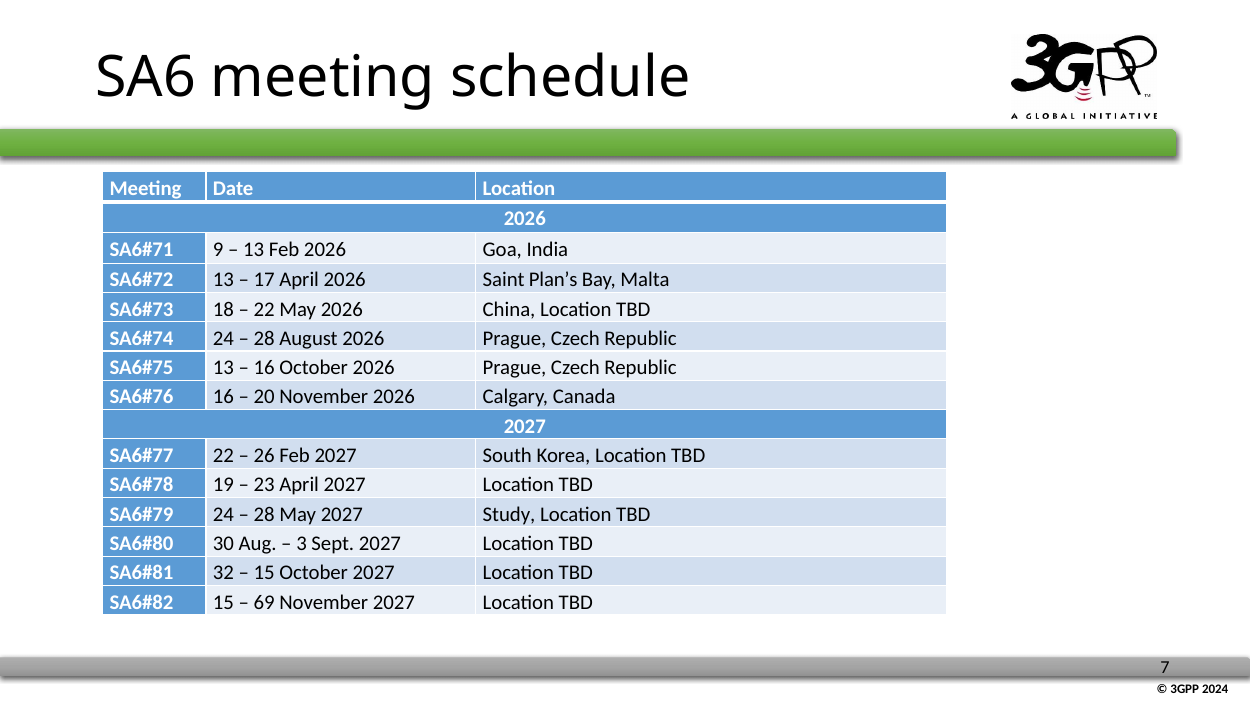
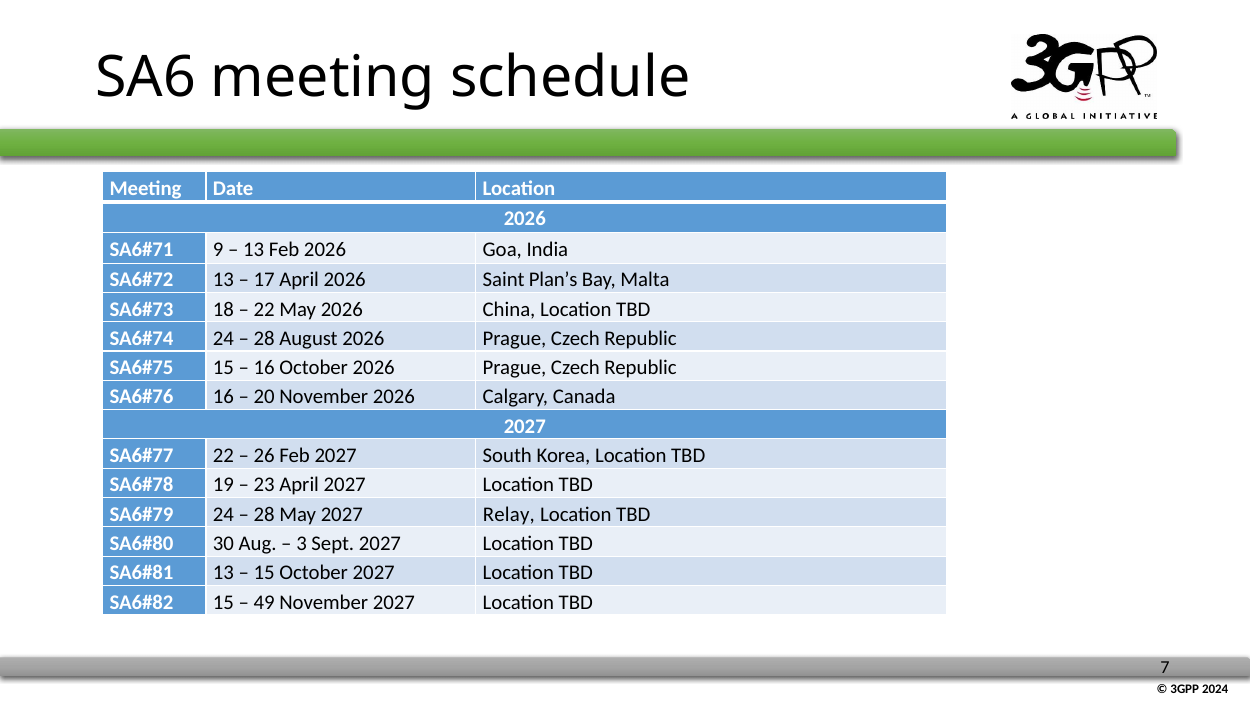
13: 13 -> 15 (223, 368)
Study: Study -> Relay (509, 514)
32: 32 -> 13 (223, 573)
69: 69 -> 49 (264, 602)
